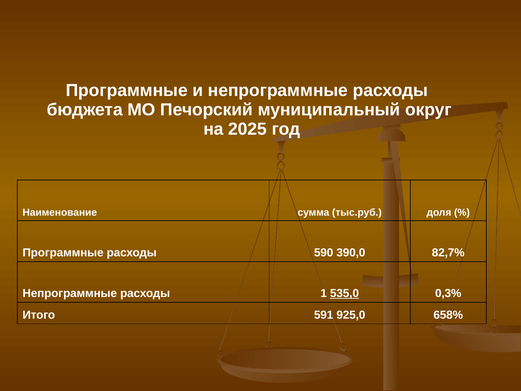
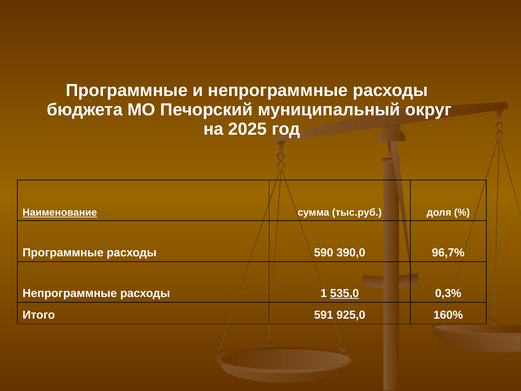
Наименование underline: none -> present (60, 212)
82,7%: 82,7% -> 96,7% (448, 253)
658%: 658% -> 160% (448, 315)
